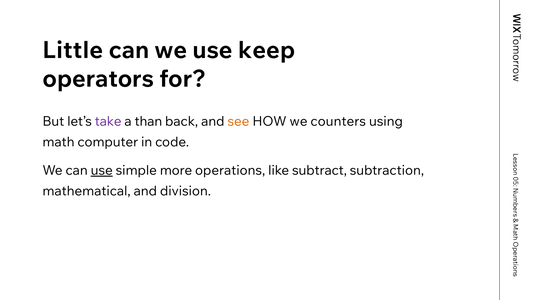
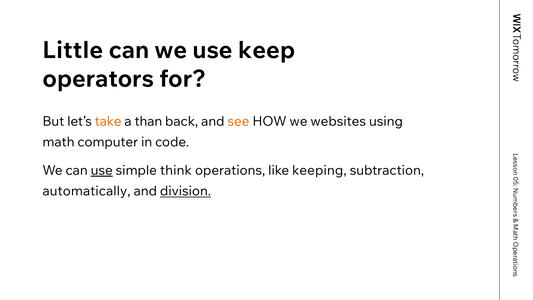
take colour: purple -> orange (108, 121)
counters: counters -> websites (338, 121)
more: more -> think (176, 170)
subtract: subtract -> keeping (319, 170)
mathematical: mathematical -> automatically (86, 191)
division underline: none -> present (186, 191)
